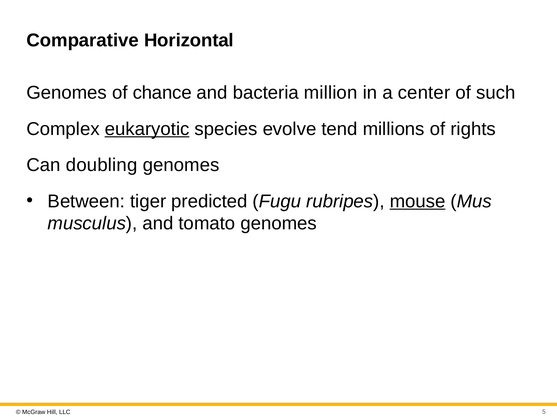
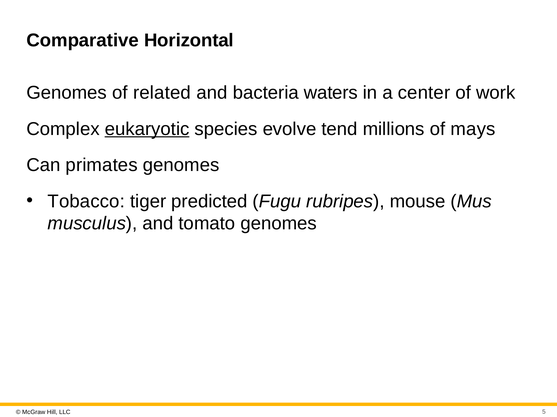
chance: chance -> related (162, 93)
million: million -> waters (331, 93)
such: such -> work (496, 93)
rights: rights -> mays (473, 129)
doubling: doubling -> primates (102, 165)
Between: Between -> Tobacco (86, 202)
mouse underline: present -> none (418, 202)
